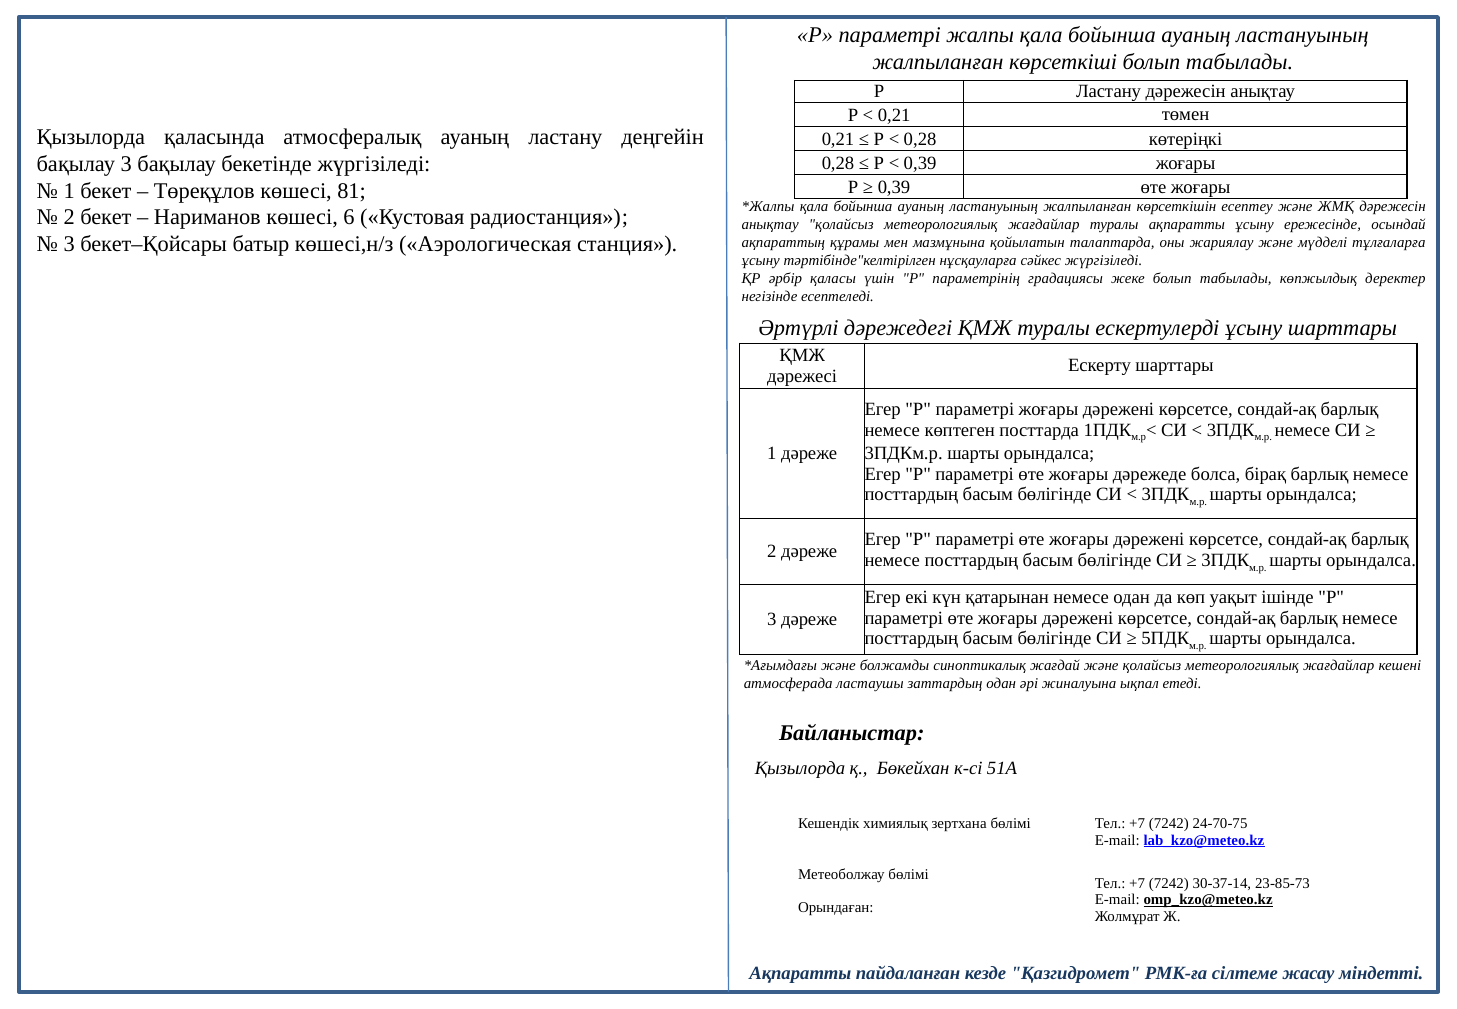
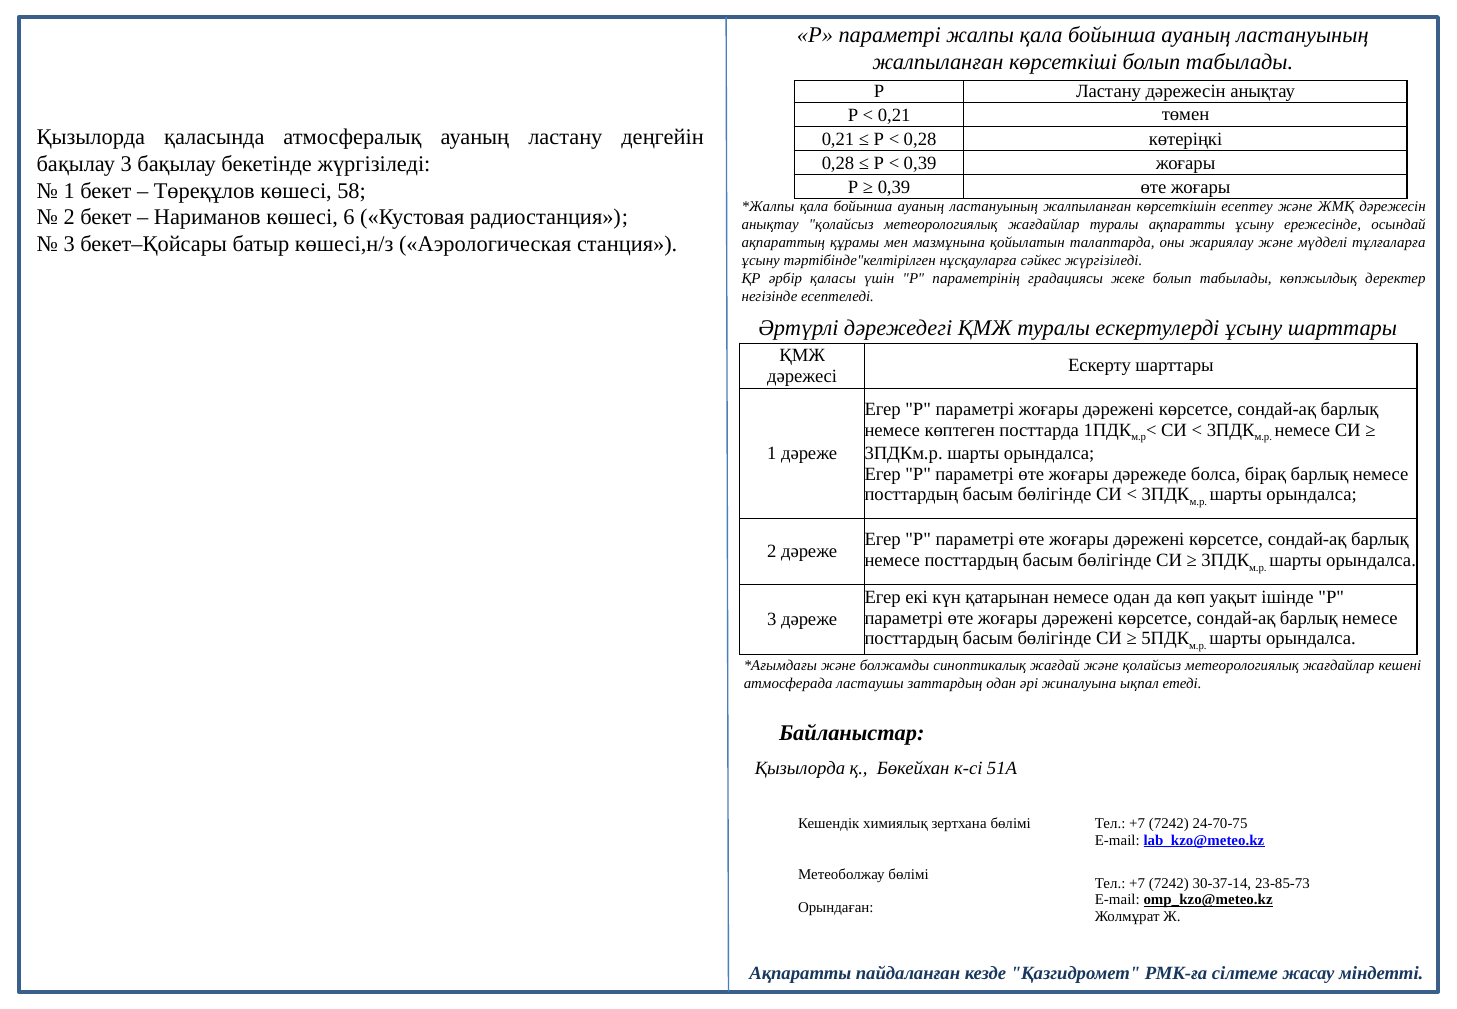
81: 81 -> 58 (352, 191)
